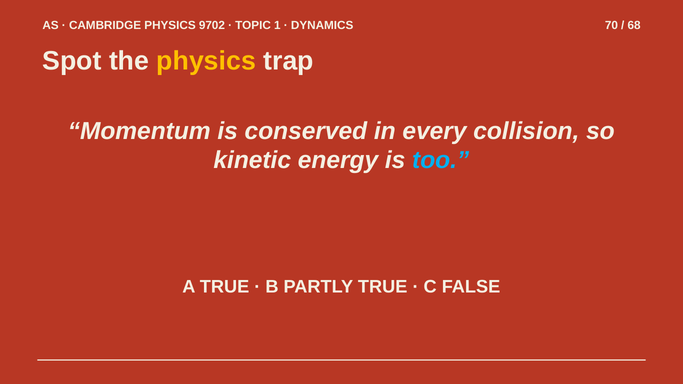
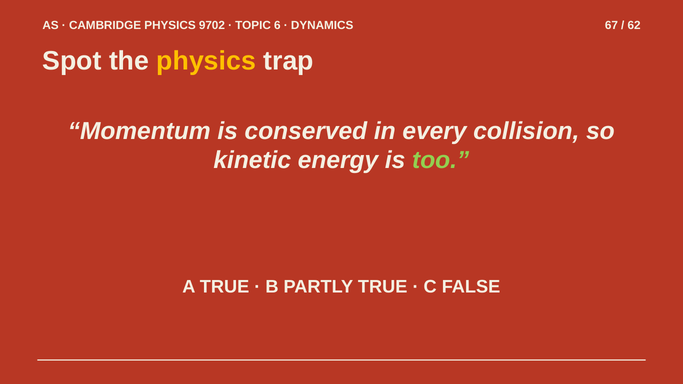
1: 1 -> 6 (277, 25)
70: 70 -> 67 (611, 25)
68: 68 -> 62 (634, 25)
too colour: light blue -> light green (441, 160)
